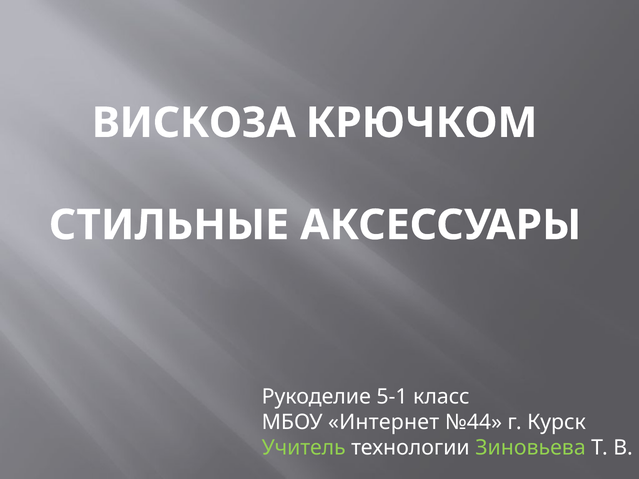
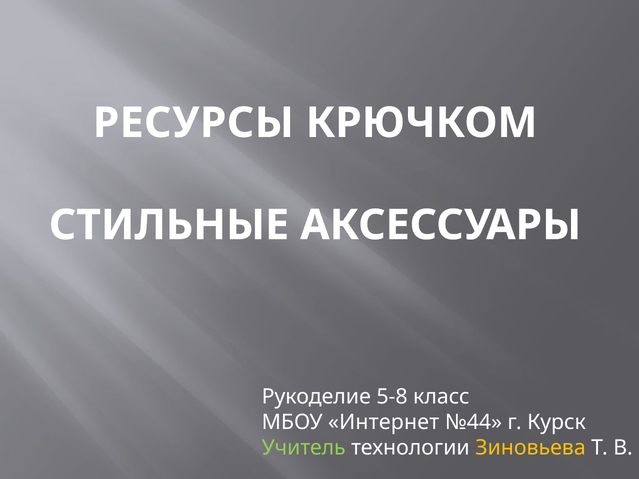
ВИСКОЗА: ВИСКОЗА -> РЕСУРСЫ (193, 123)
5-1: 5-1 -> 5-8 (392, 397)
Зиновьева colour: light green -> yellow (531, 448)
